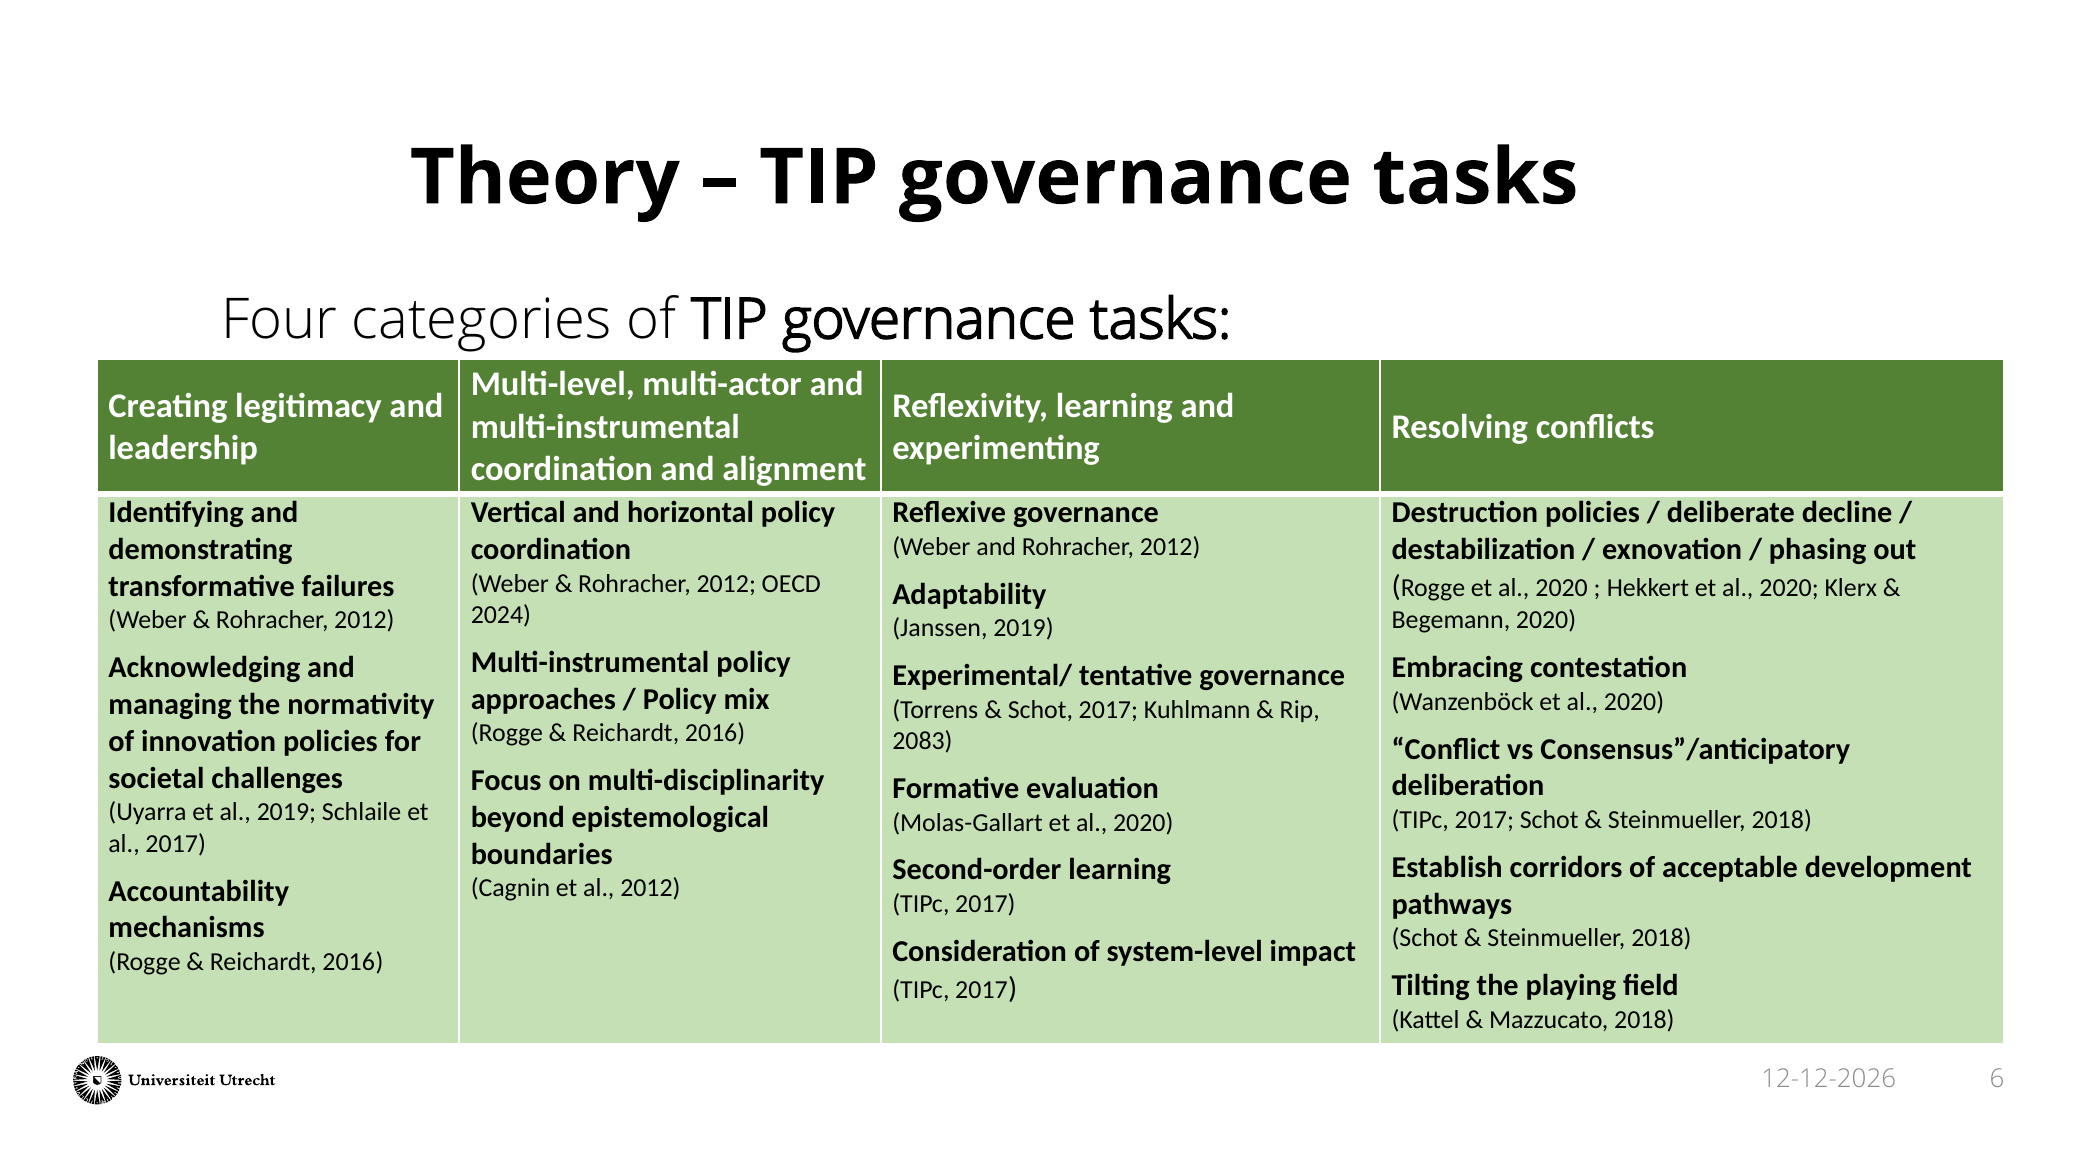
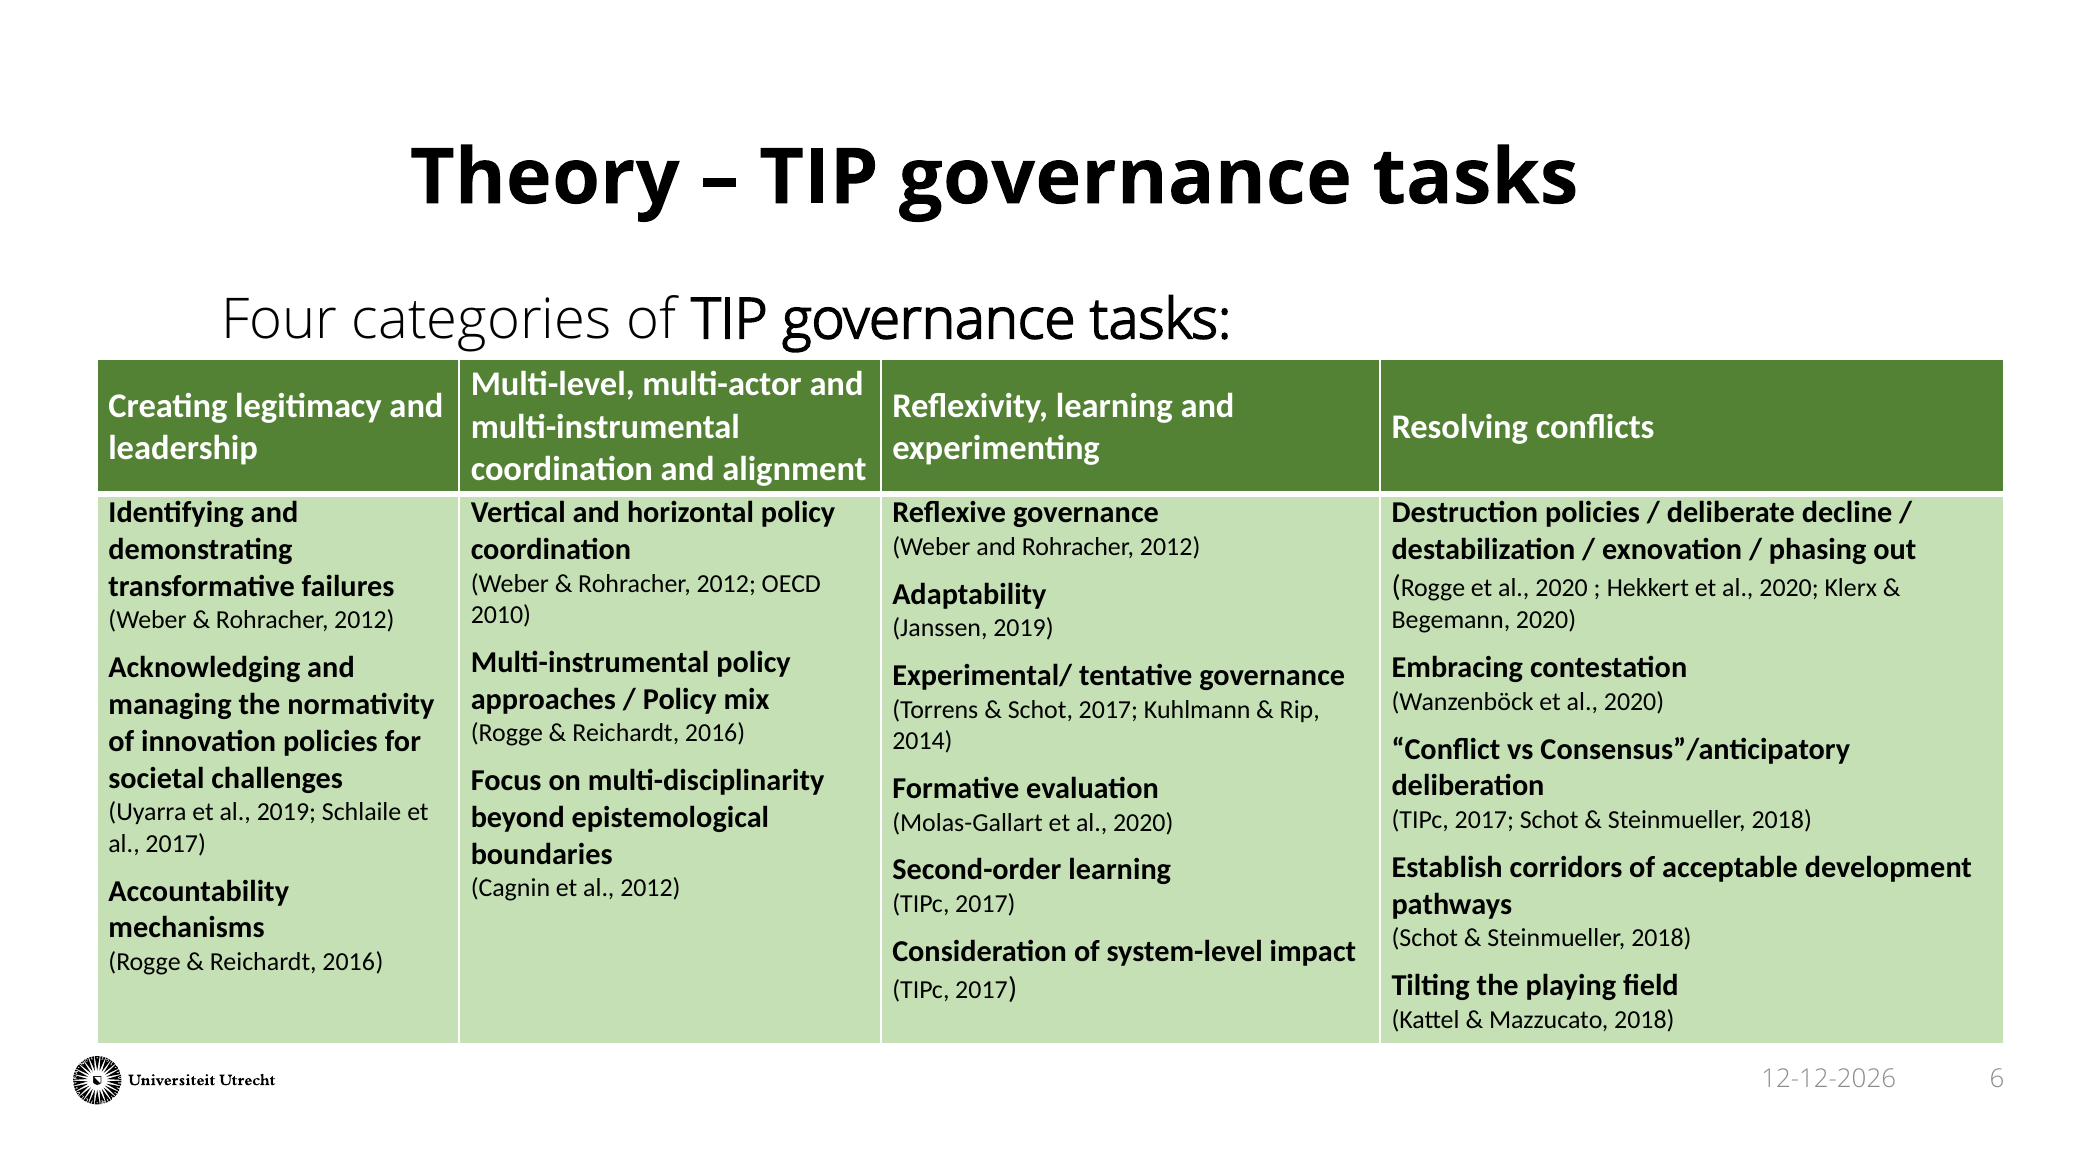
2024: 2024 -> 2010 (501, 615)
2083: 2083 -> 2014 (922, 741)
